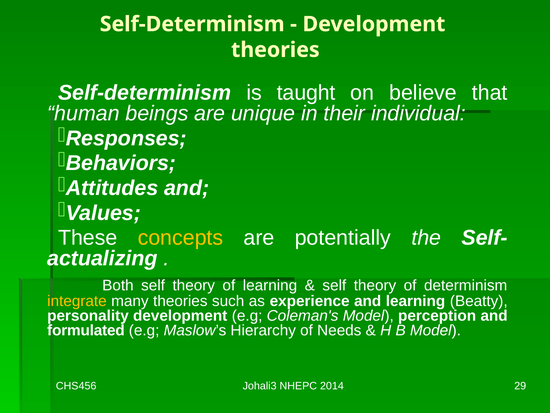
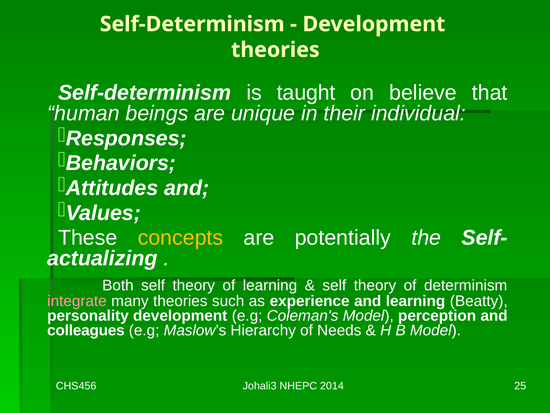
integrate colour: yellow -> pink (77, 301)
formulated: formulated -> colleagues (86, 330)
29: 29 -> 25 (520, 386)
